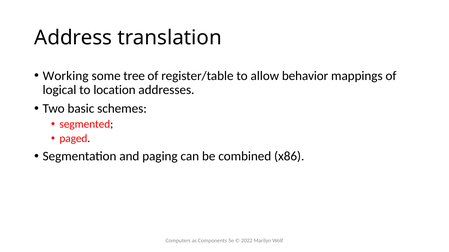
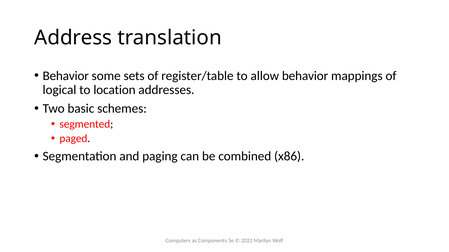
Working: Working -> Behavior (66, 76)
tree: tree -> sets (134, 76)
